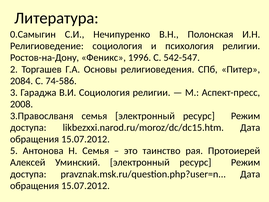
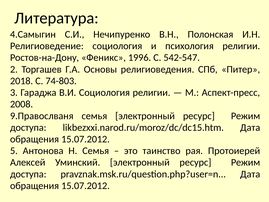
0.Самыгин: 0.Самыгин -> 4.Самыгин (33, 34)
2084: 2084 -> 2018 (22, 81)
74-586: 74-586 -> 74-803 (61, 81)
3.Правослваня: 3.Правослваня -> 9.Правослваня (42, 116)
